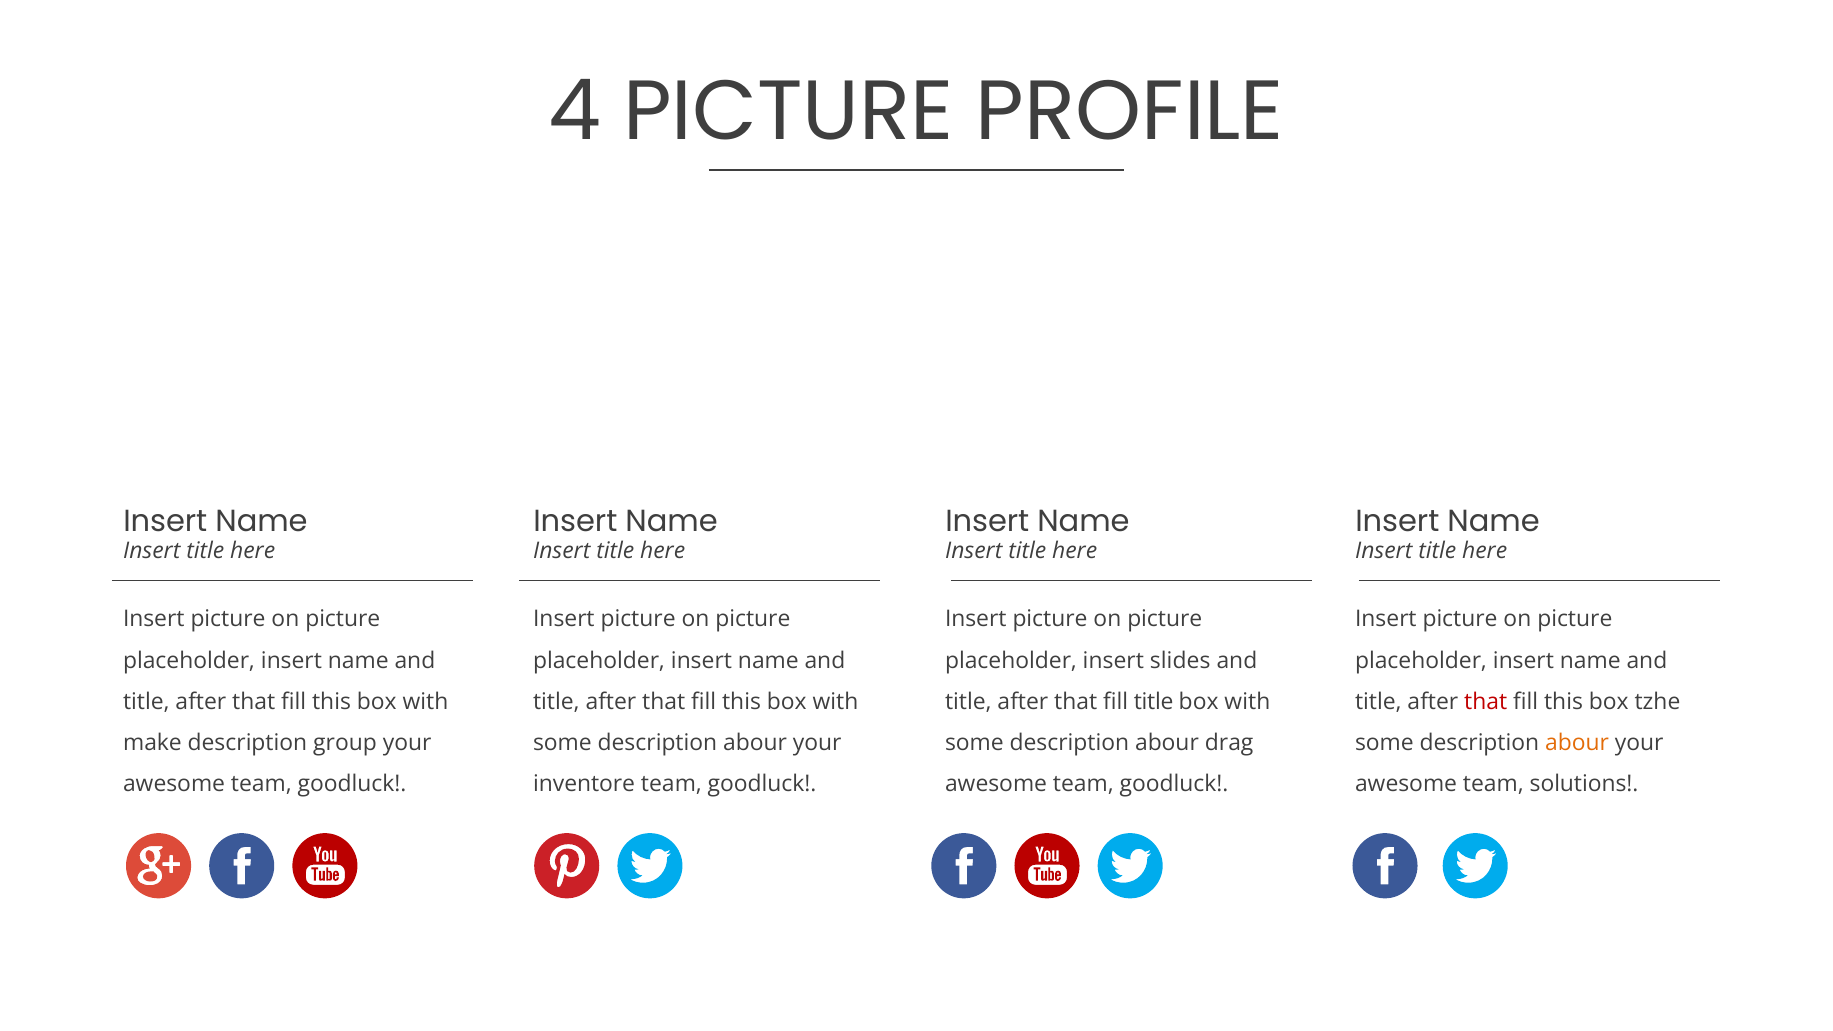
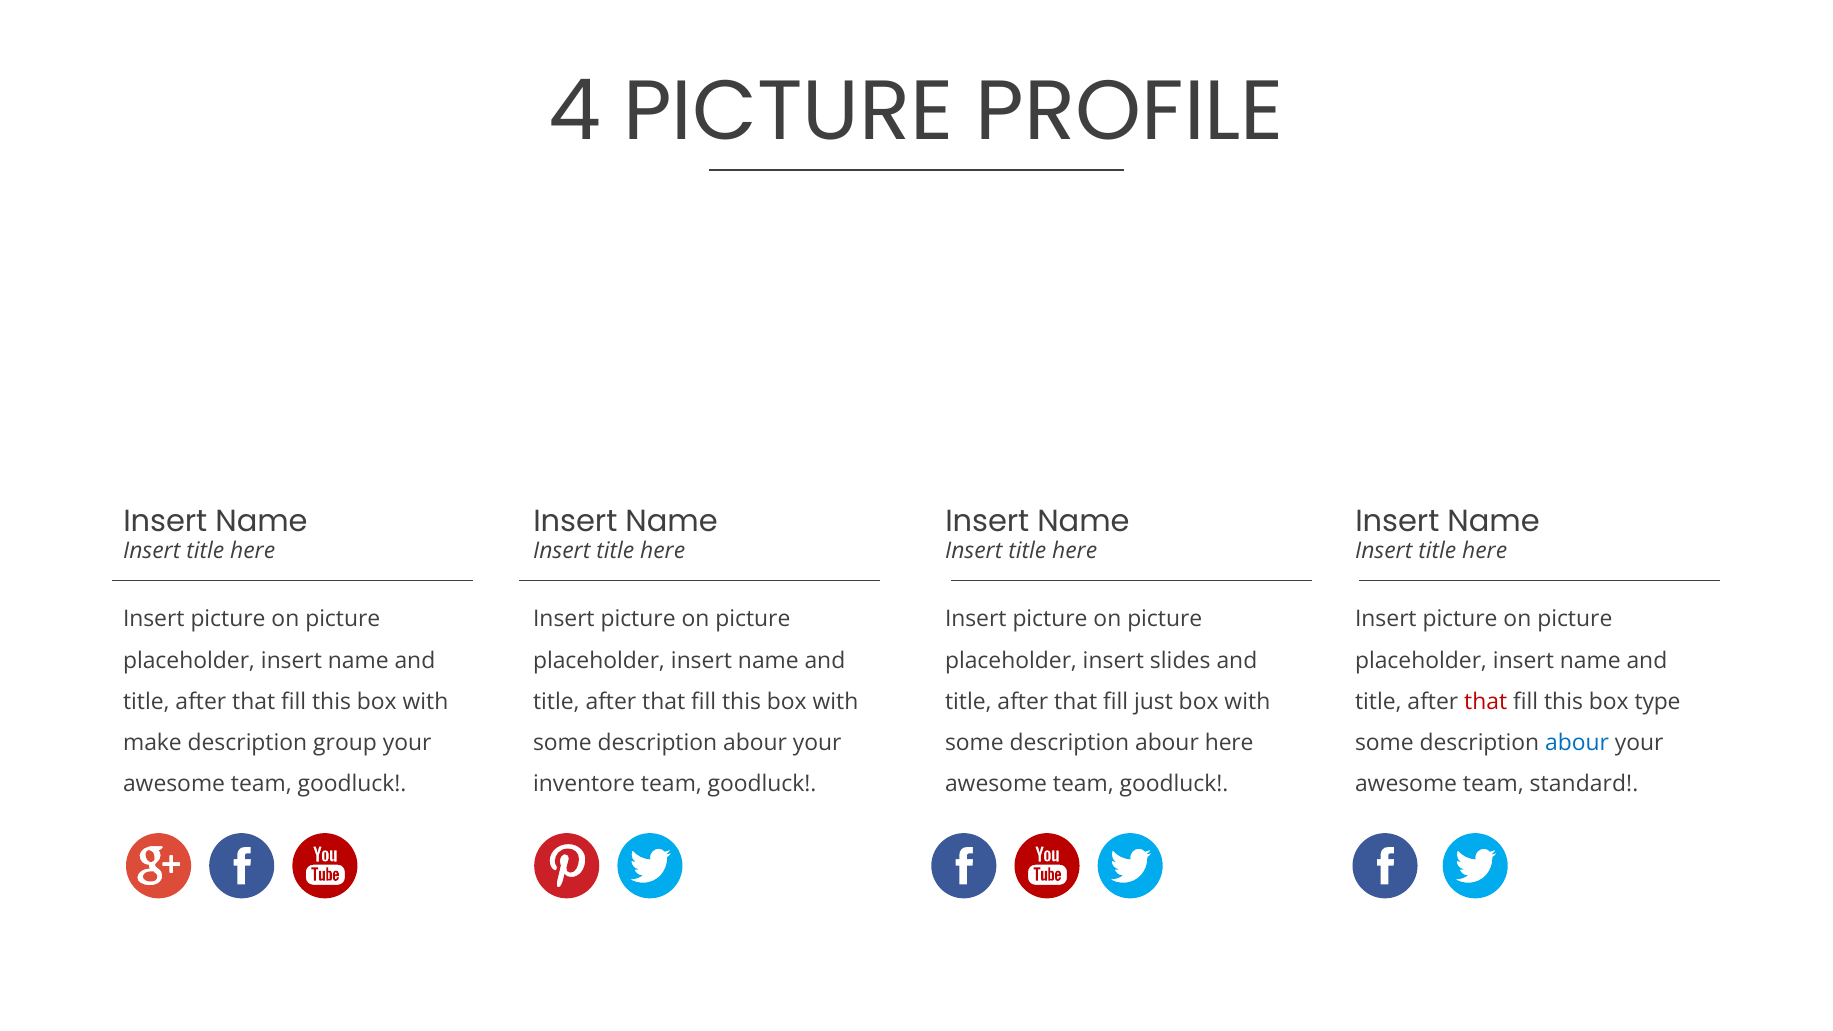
fill title: title -> just (1154, 702)
tzhe: tzhe -> type (1658, 702)
abour drag: drag -> here (1229, 743)
abour colour: orange -> blue (1577, 743)
solutions: solutions -> standard (1584, 784)
